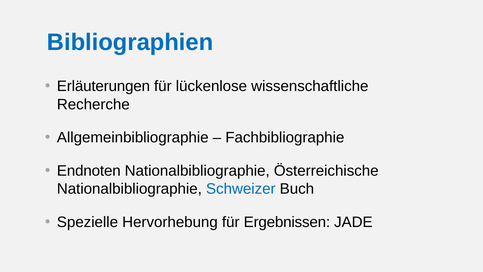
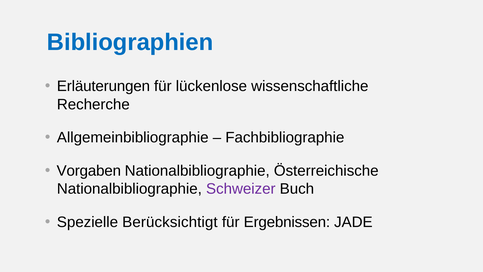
Endnoten: Endnoten -> Vorgaben (89, 171)
Schweizer colour: blue -> purple (241, 189)
Hervorhebung: Hervorhebung -> Berücksichtigt (170, 222)
